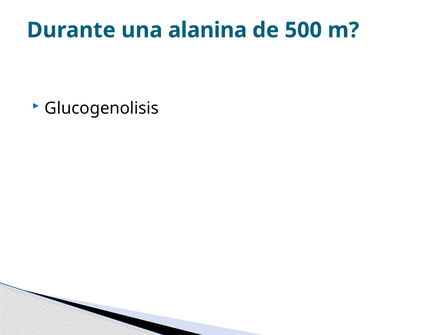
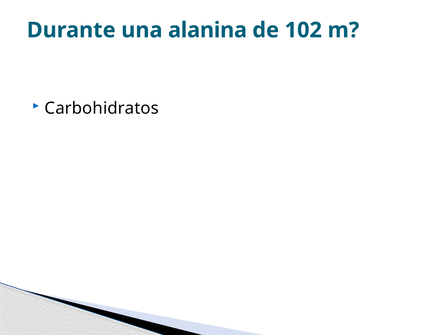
500: 500 -> 102 (303, 30)
Glucogenolisis: Glucogenolisis -> Carbohidratos (102, 108)
